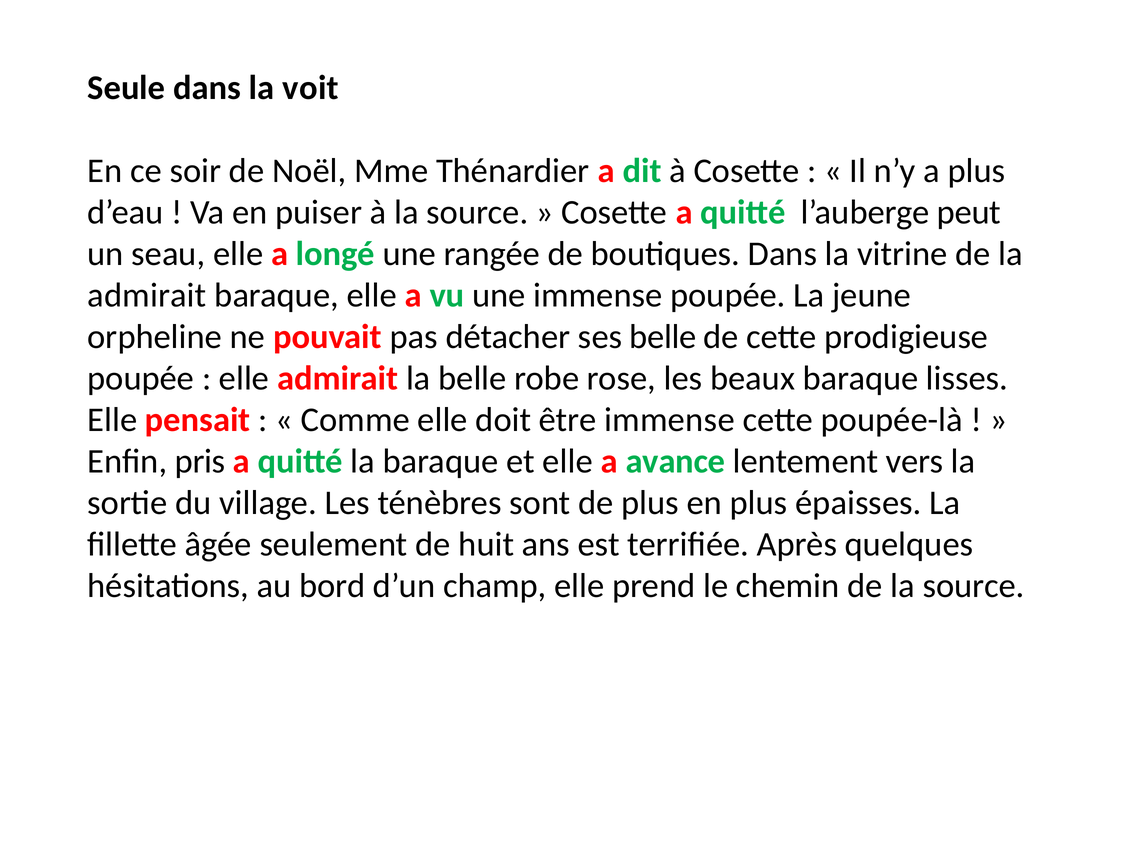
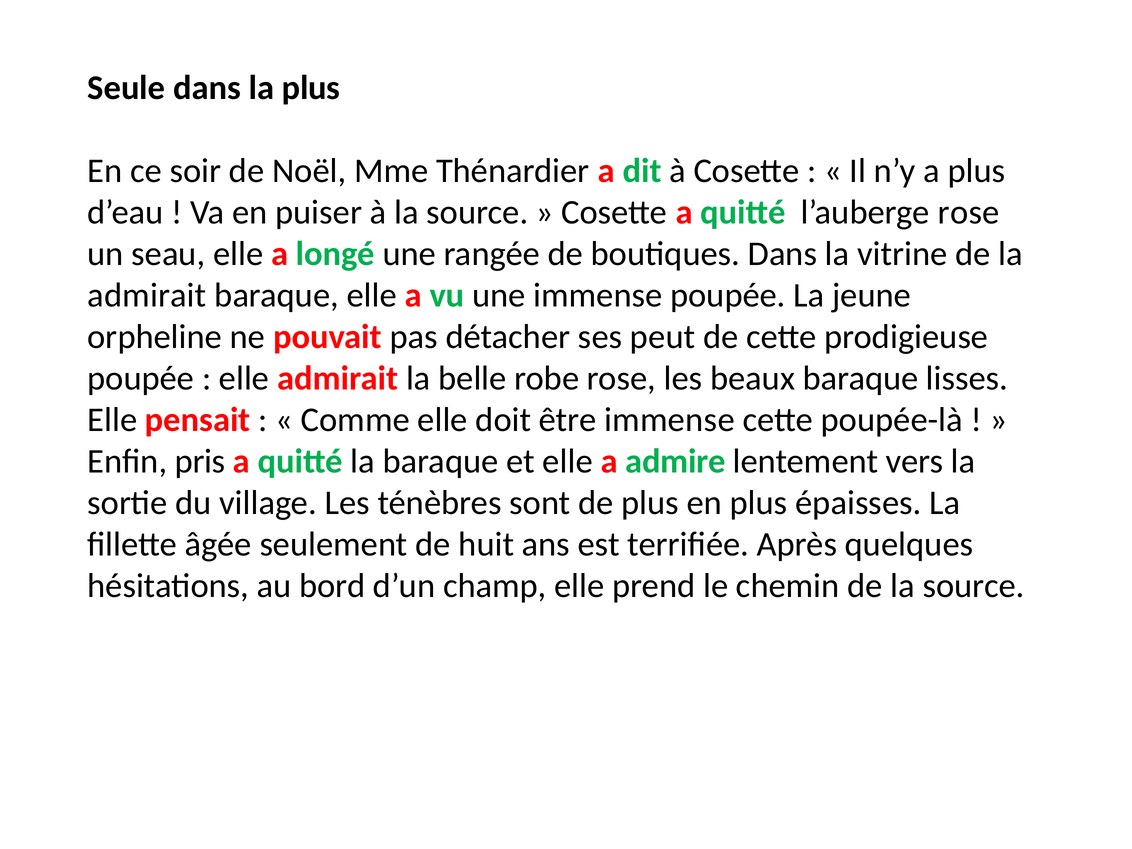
la voit: voit -> plus (311, 88)
l’auberge peut: peut -> rose (969, 212)
ses belle: belle -> peut (663, 337)
avance: avance -> admire (676, 461)
